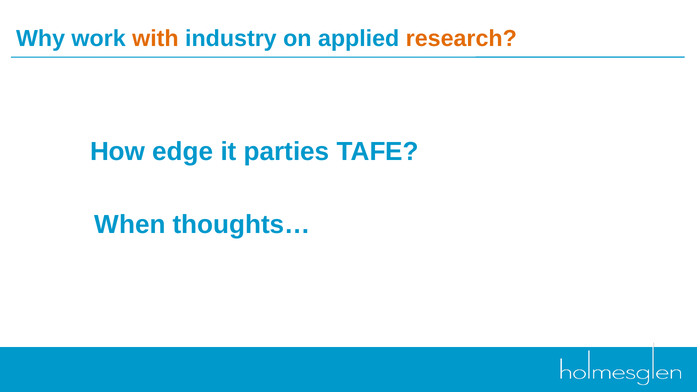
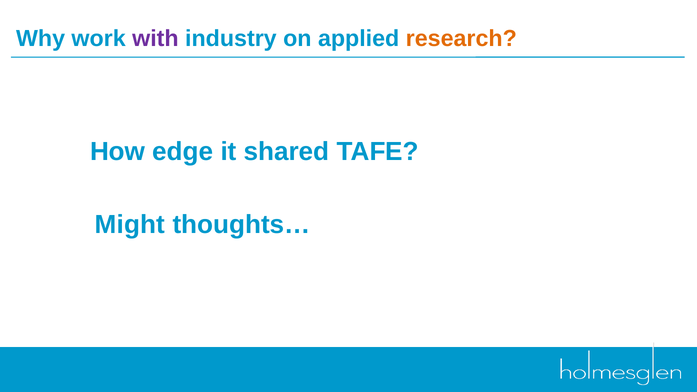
with colour: orange -> purple (155, 39)
parties: parties -> shared (287, 152)
When: When -> Might (130, 225)
